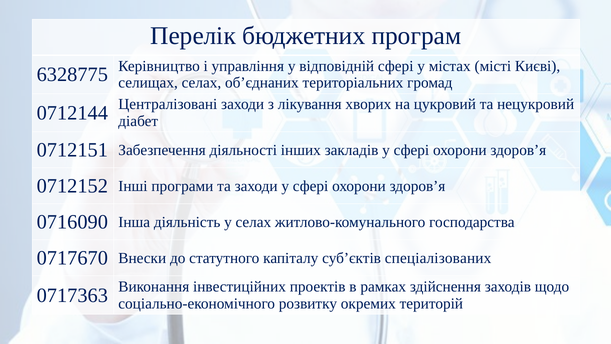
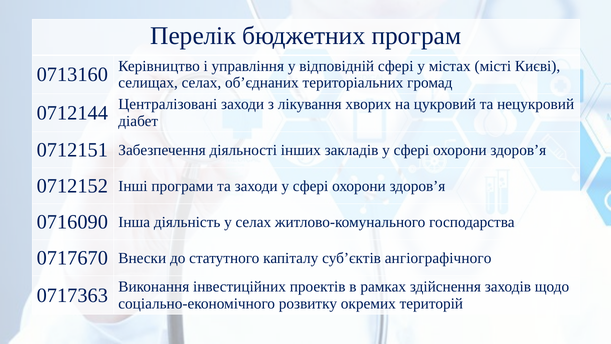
6328775: 6328775 -> 0713160 (72, 74)
спеціалізованих: спеціалізованих -> ангіографічного (438, 258)
